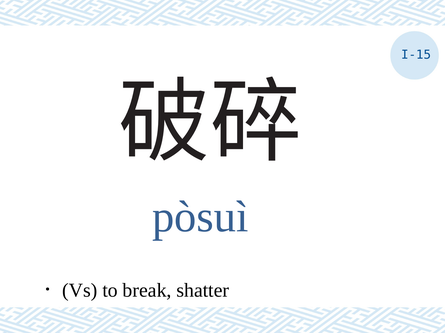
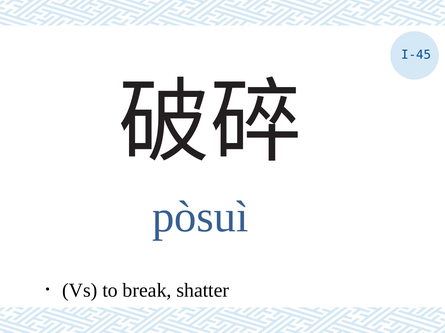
I-15: I-15 -> I-45 (416, 55)
